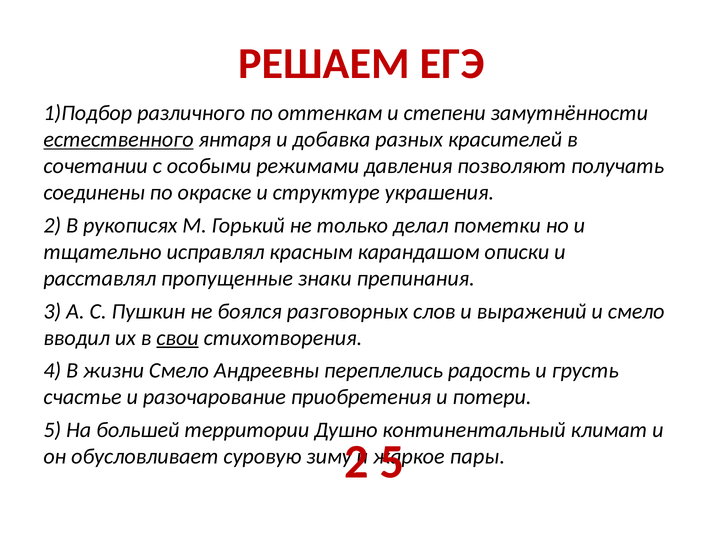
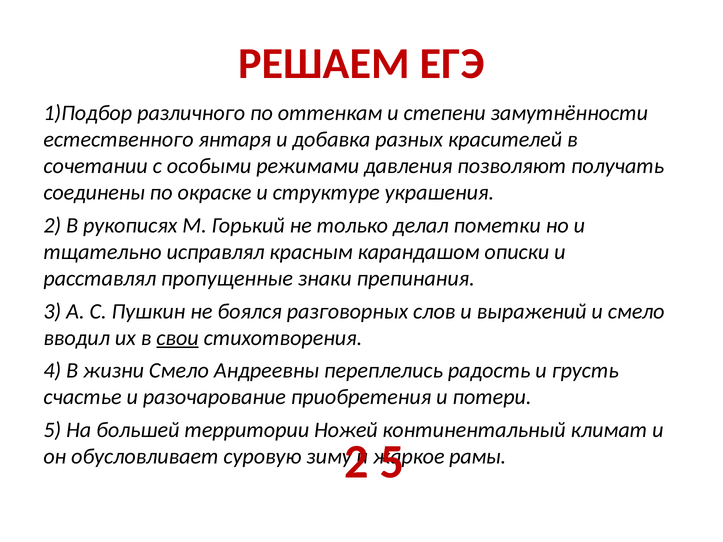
естественного underline: present -> none (118, 140)
Душно: Душно -> Ножей (346, 430)
пары: пары -> рамы (478, 457)
